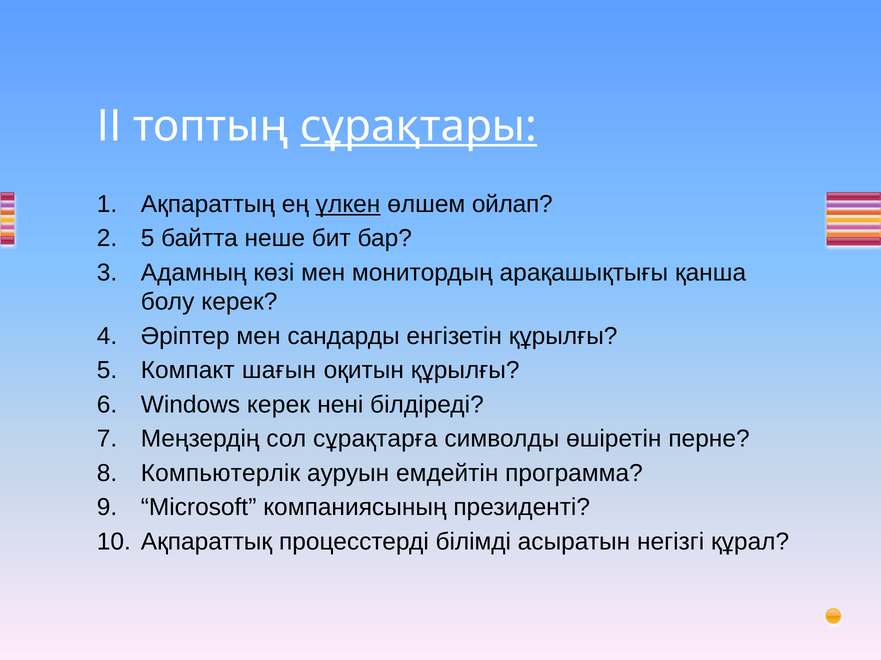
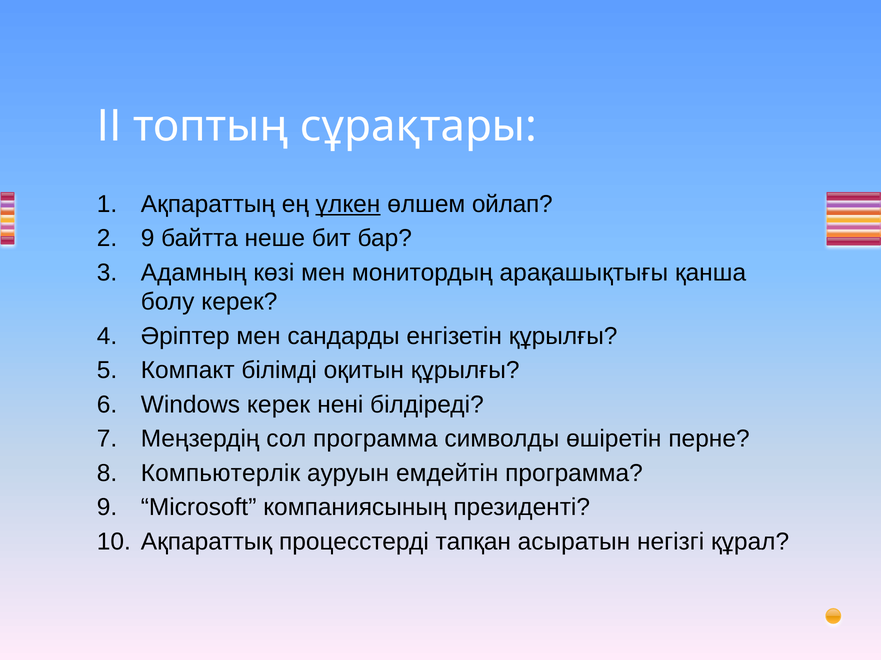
сұрақтары underline: present -> none (419, 126)
5: 5 -> 9 (148, 239)
шағын: шағын -> білімді (279, 371)
сол сұрақтарға: сұрақтарға -> программа (375, 439)
білімді: білімді -> тапқан (473, 542)
